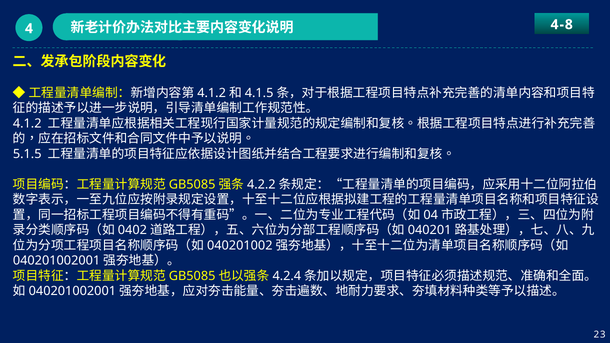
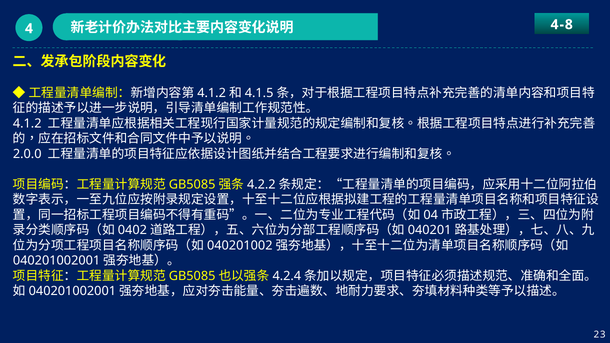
5.1.5: 5.1.5 -> 2.0.0 (27, 154)
